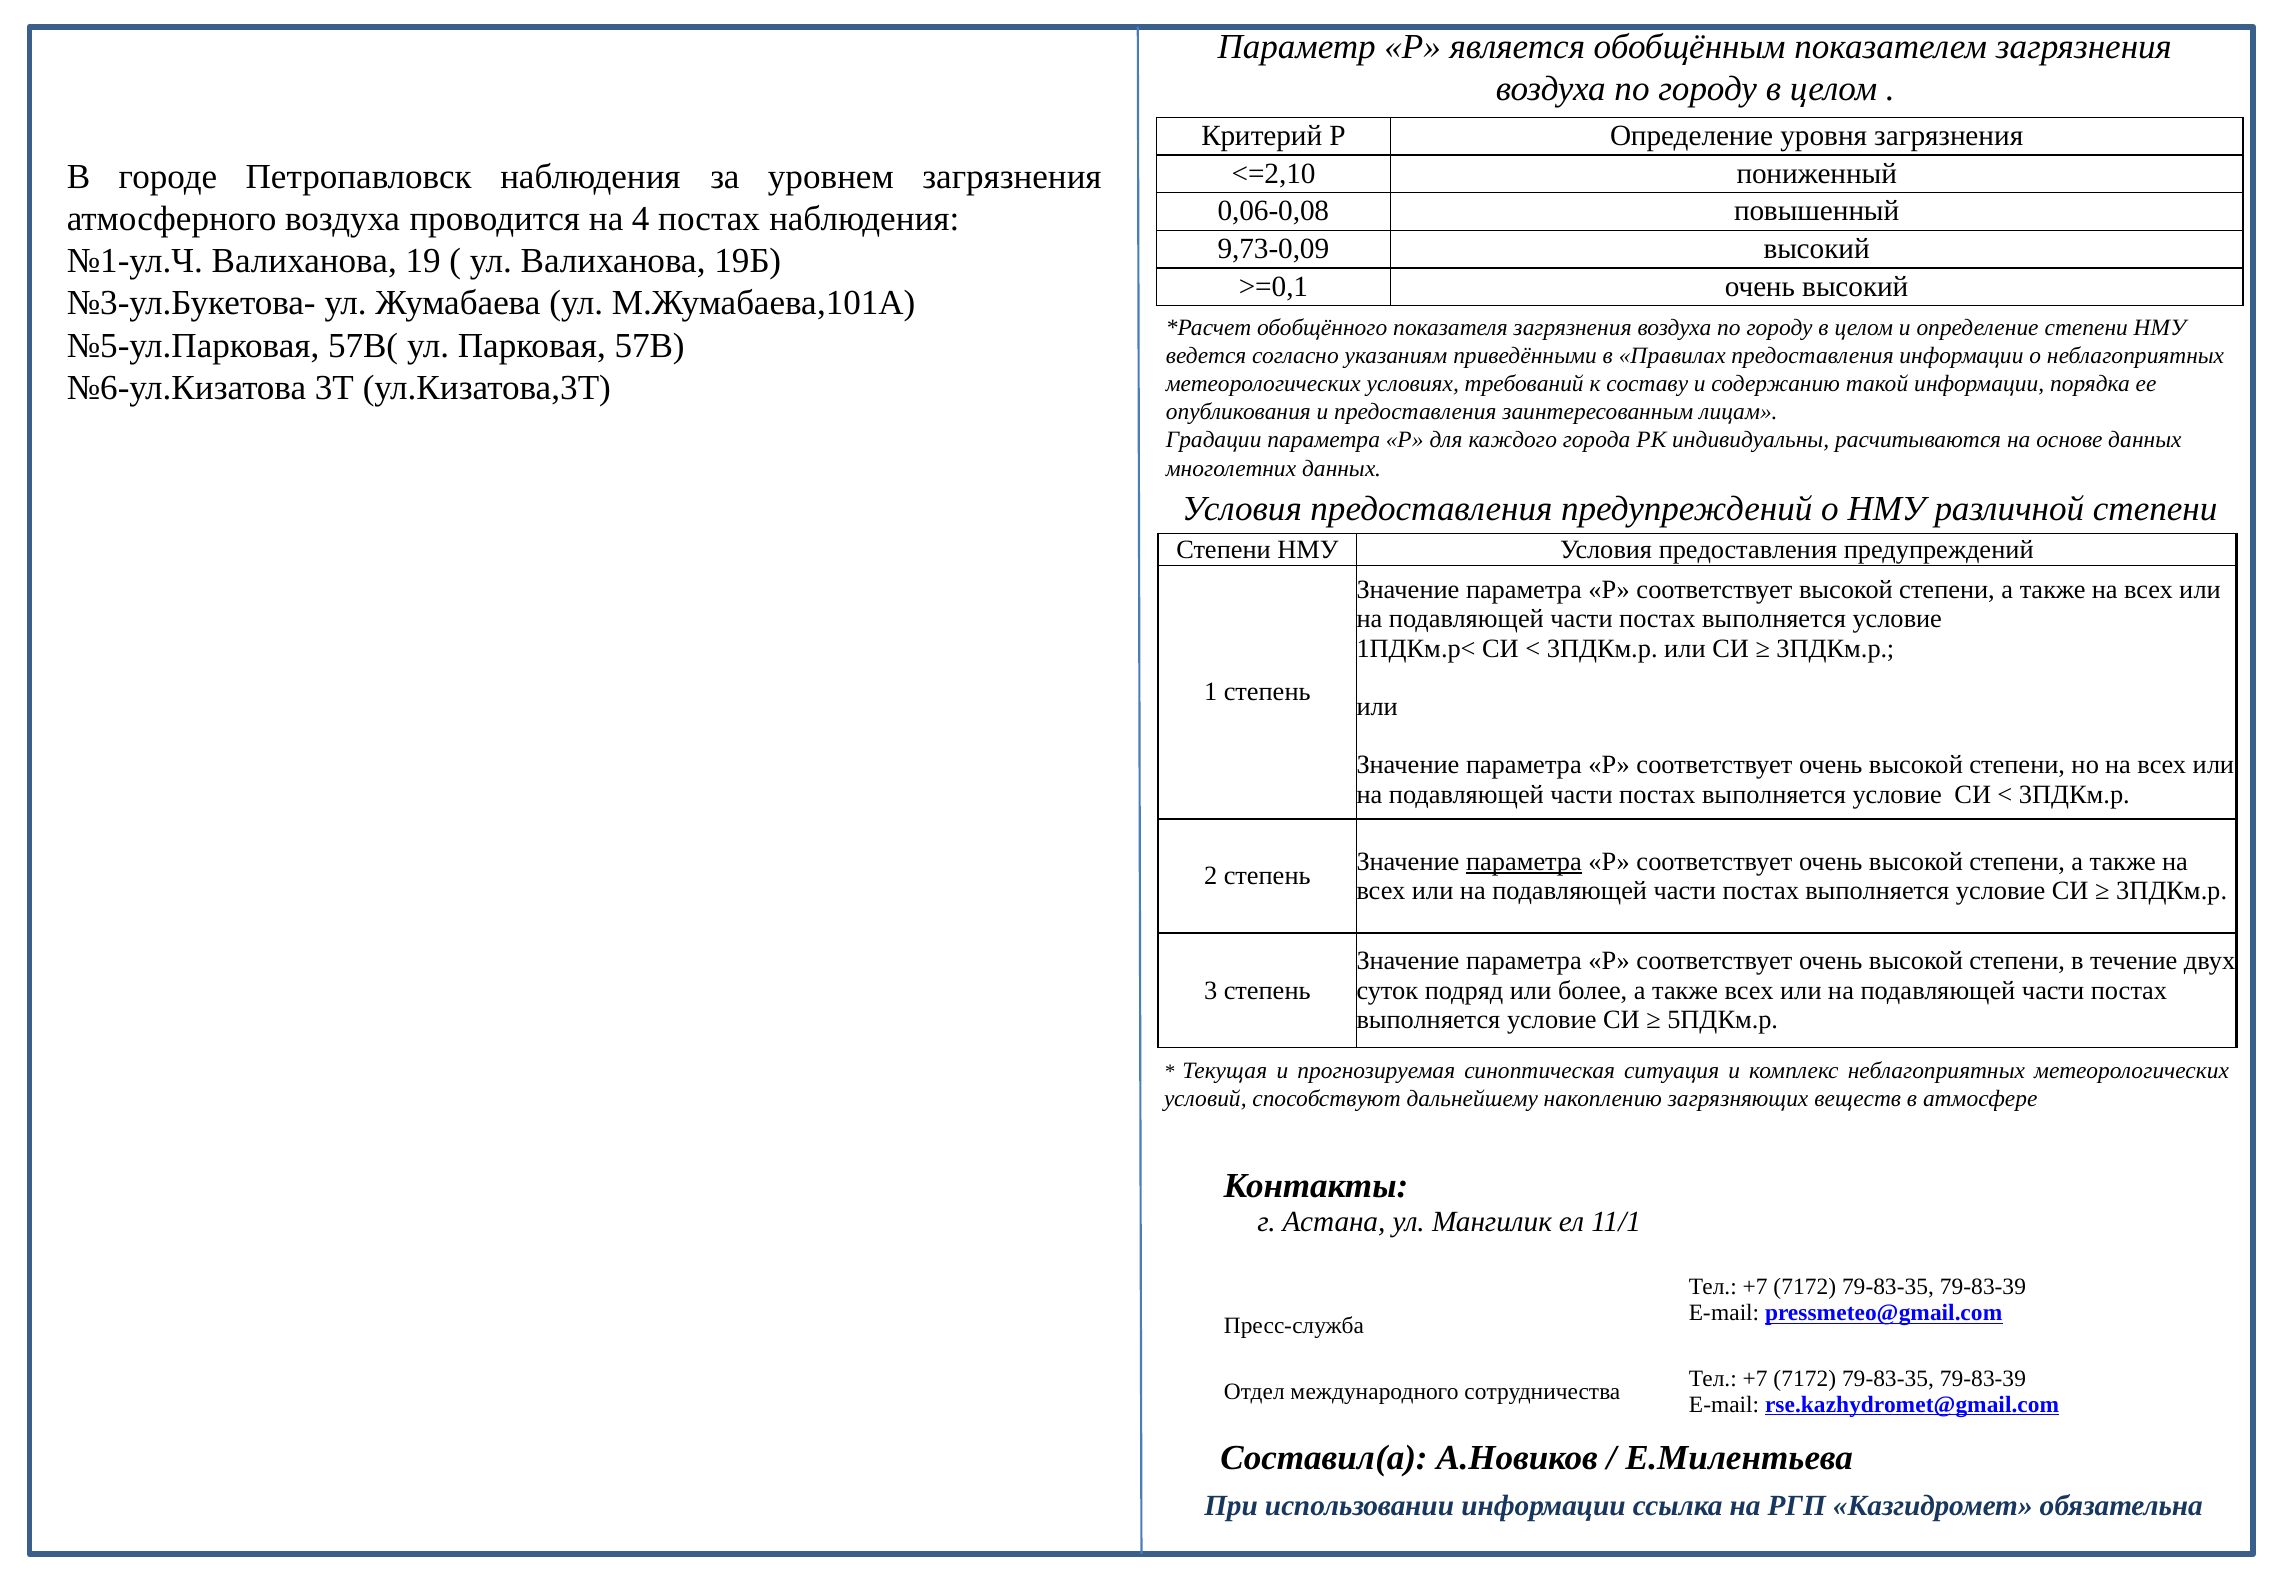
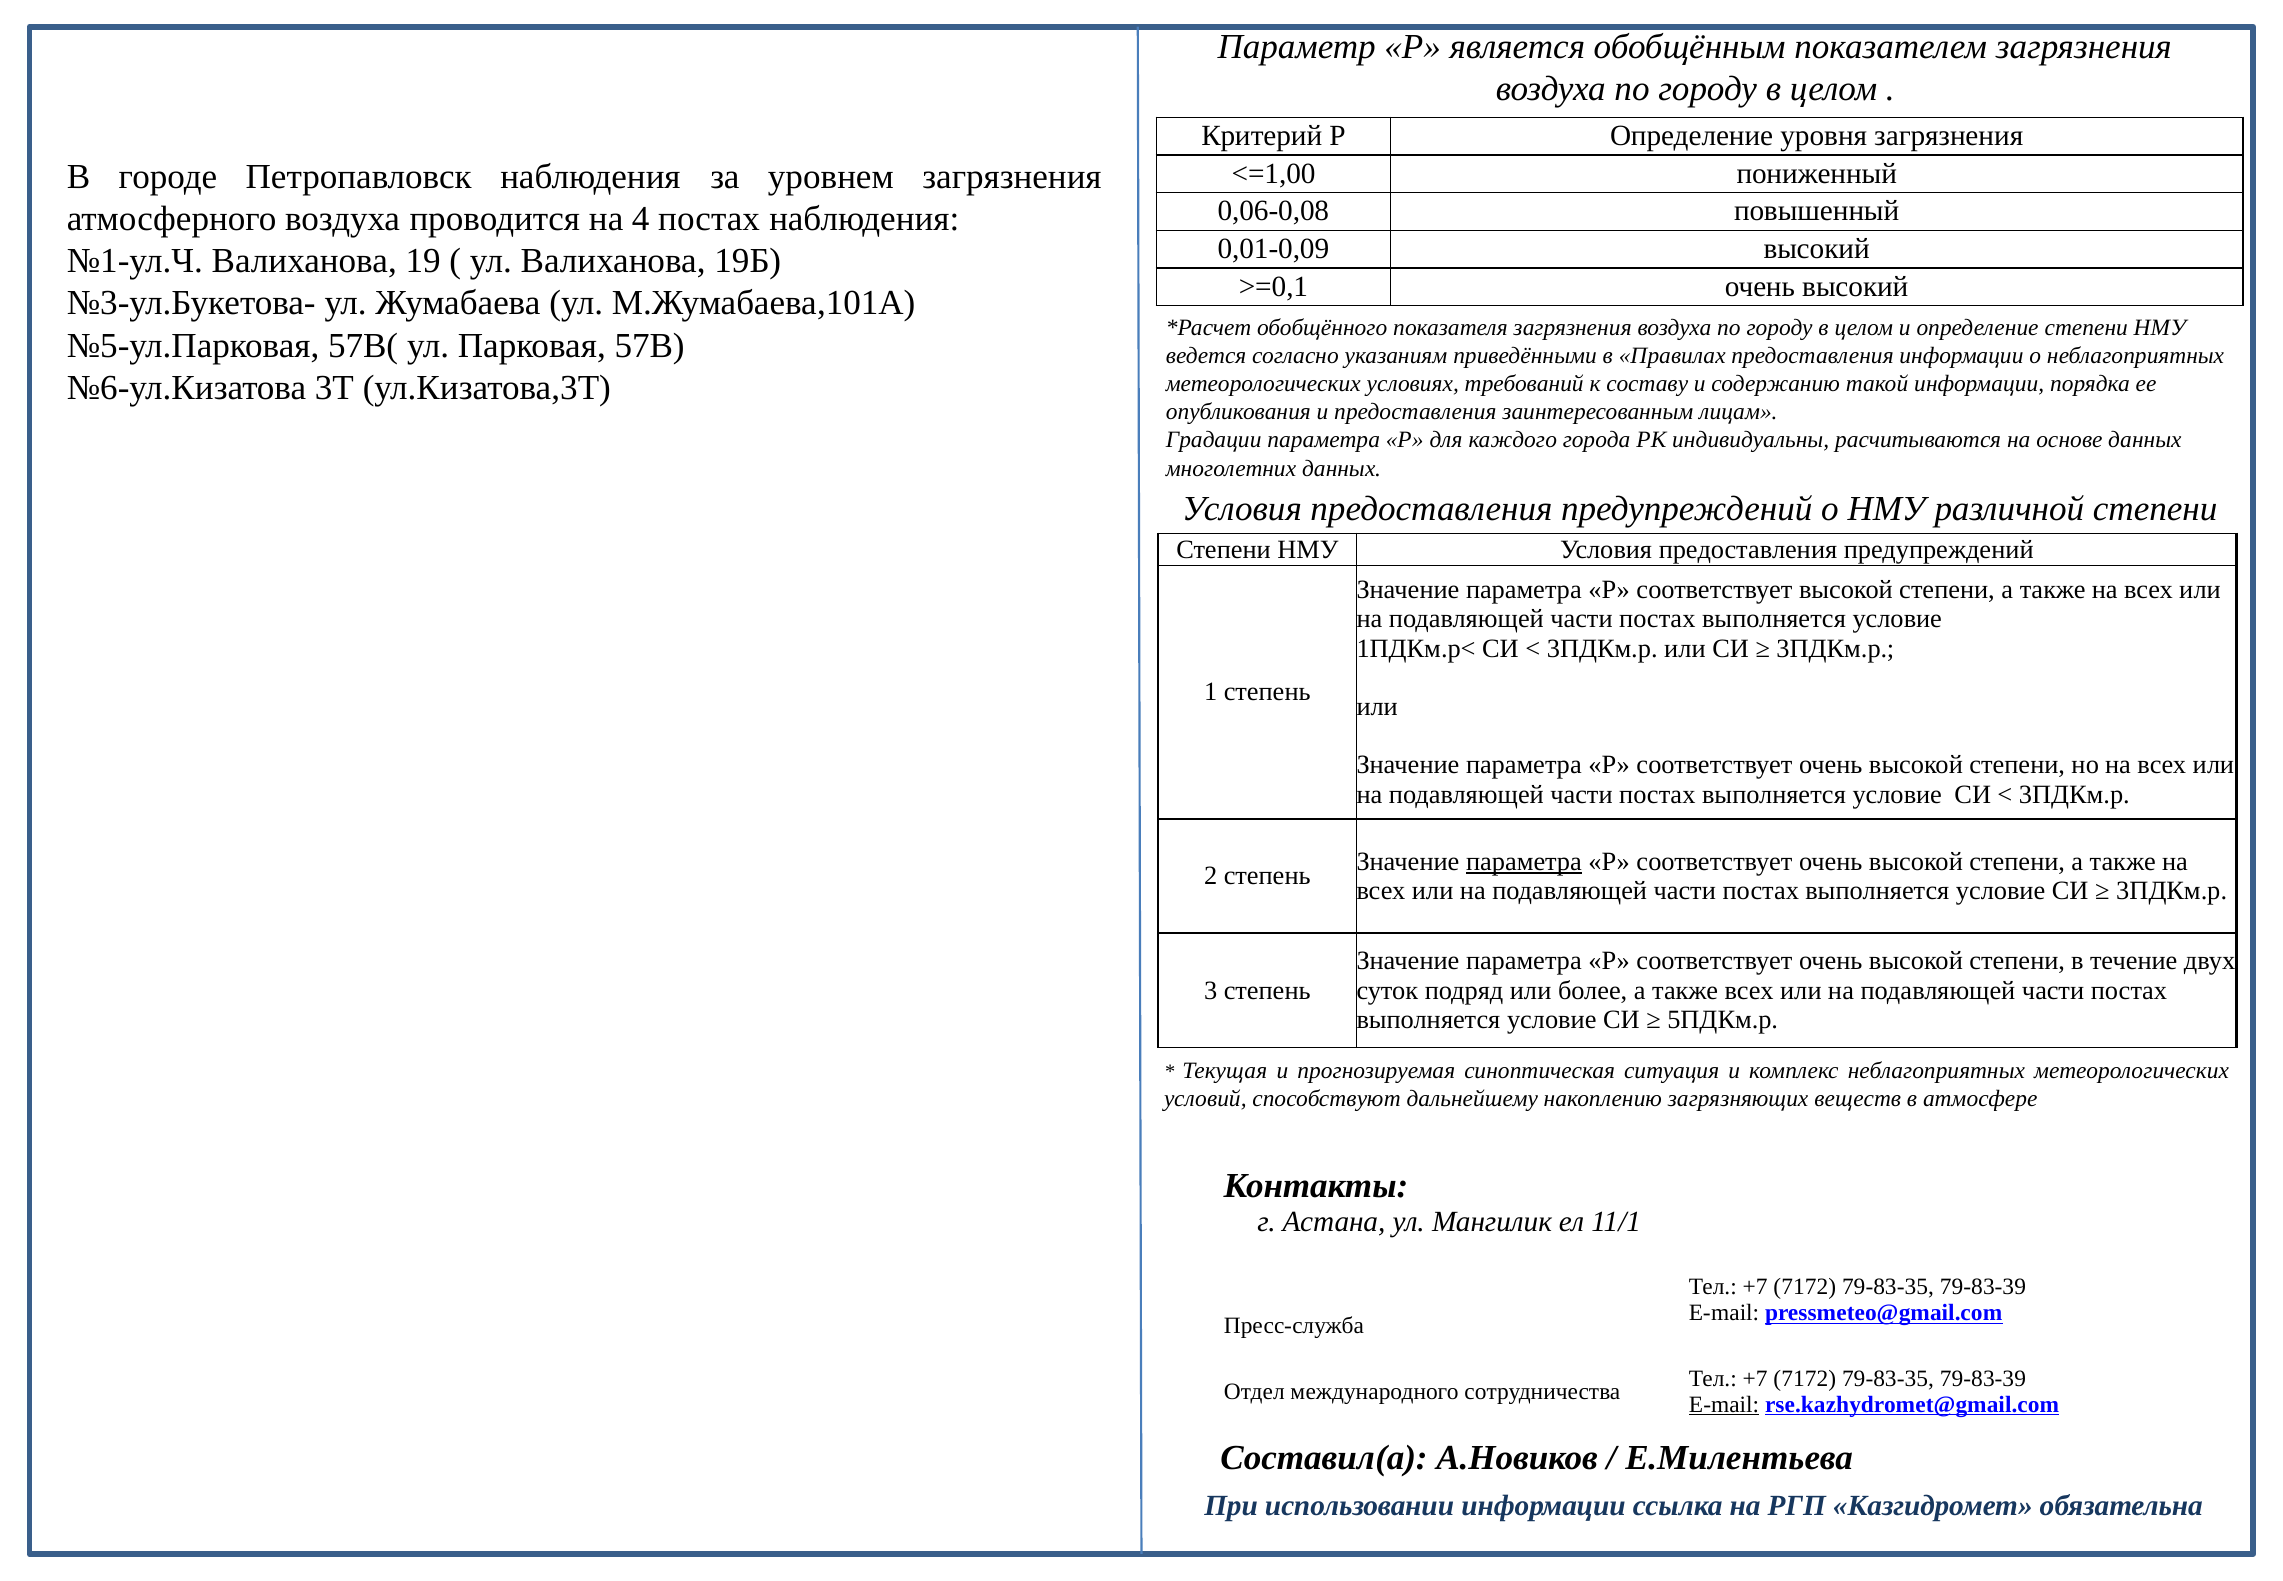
<=2,10: <=2,10 -> <=1,00 (1274, 173)
9,73-0,09: 9,73-0,09 -> 0,01-0,09 (1273, 249)
E-mail underline: none -> present (1724, 1404)
